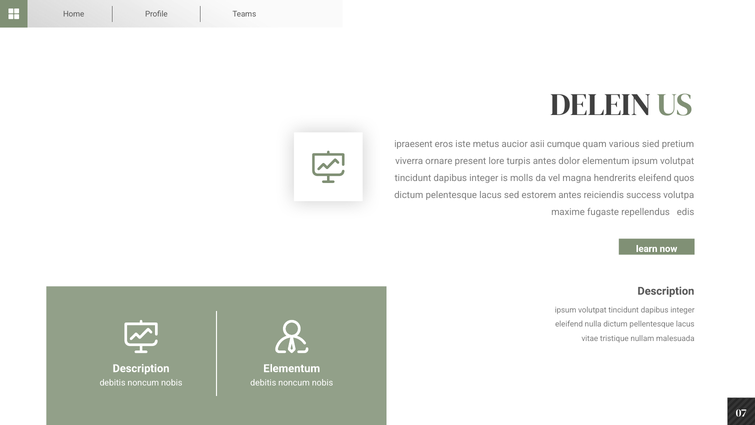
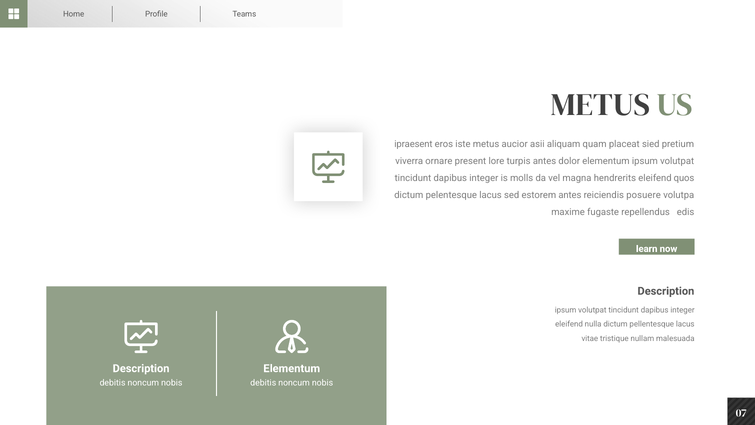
DELEIN: DELEIN -> METUS (601, 105)
cumque: cumque -> aliquam (564, 144)
various: various -> placeat (624, 144)
success: success -> posuere (644, 195)
